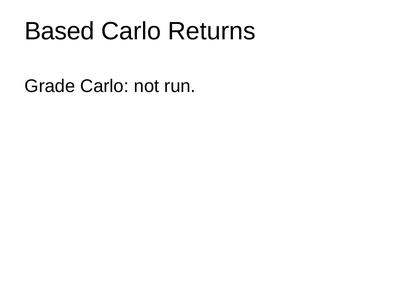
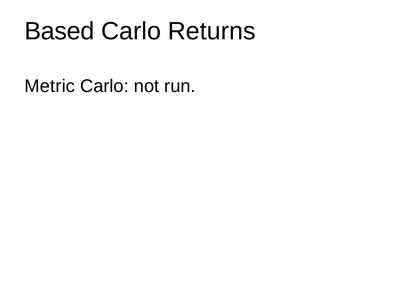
Grade: Grade -> Metric (50, 86)
